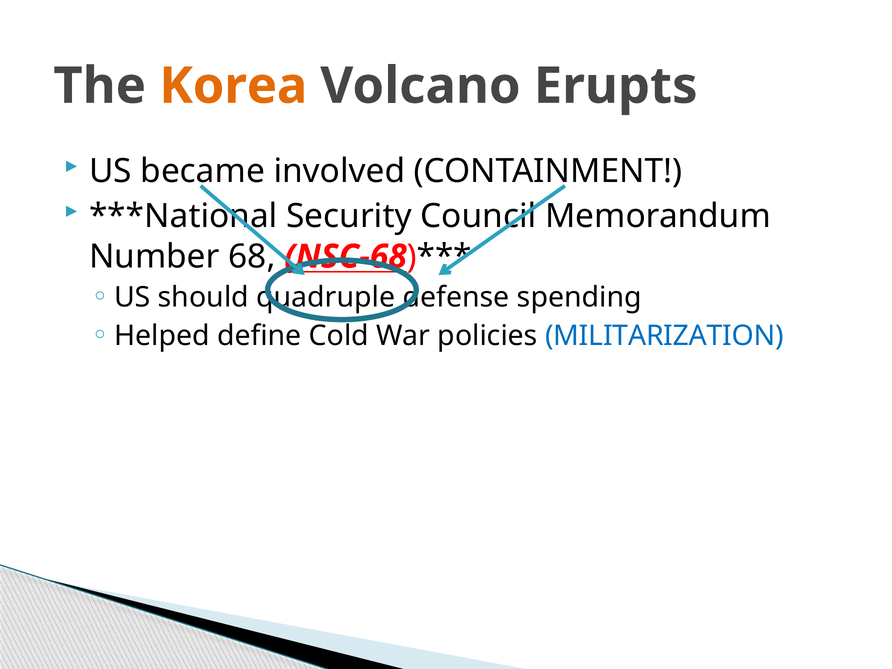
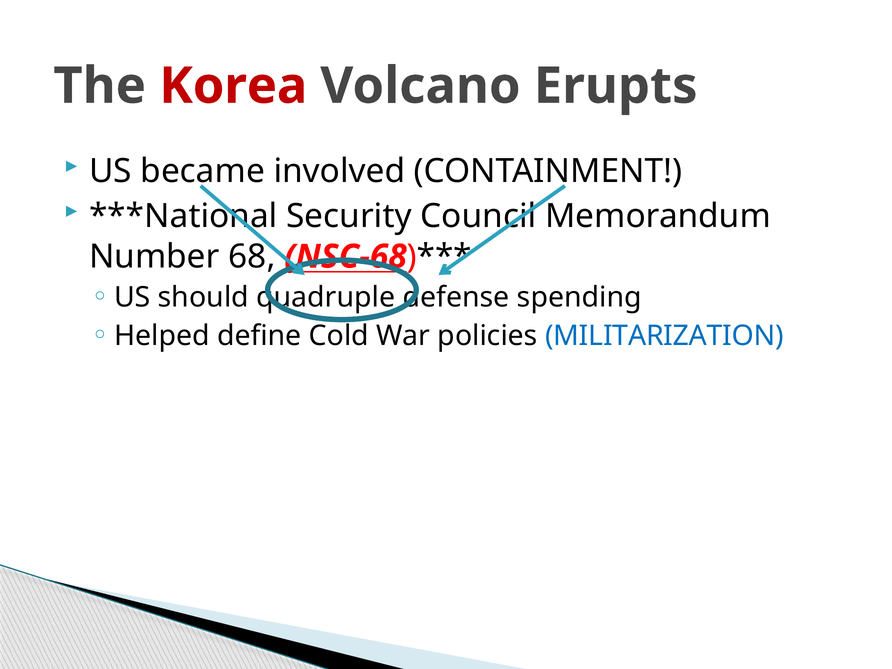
Korea colour: orange -> red (233, 86)
